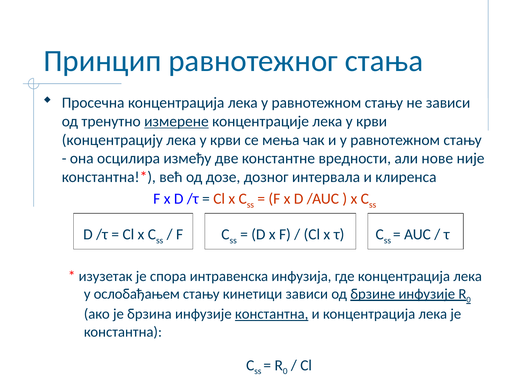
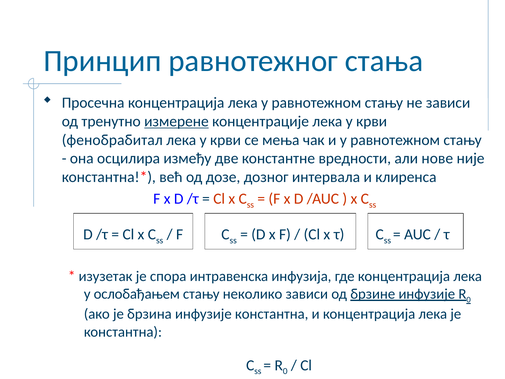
концентрацију: концентрацију -> фенобрабитал (112, 140)
кинетици: кинетици -> неколико (253, 294)
константна underline: present -> none (272, 314)
